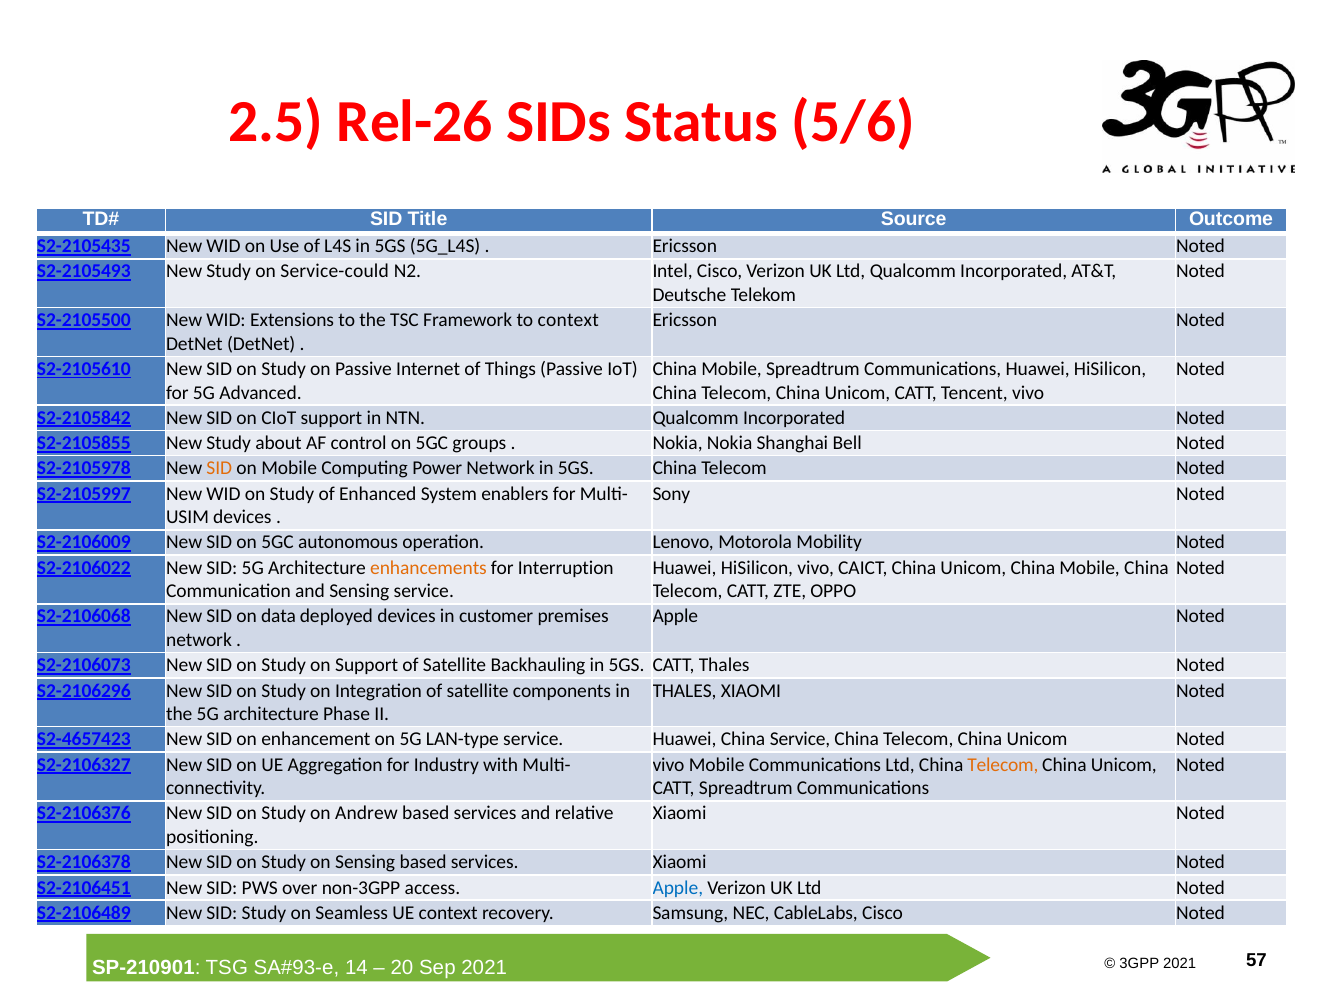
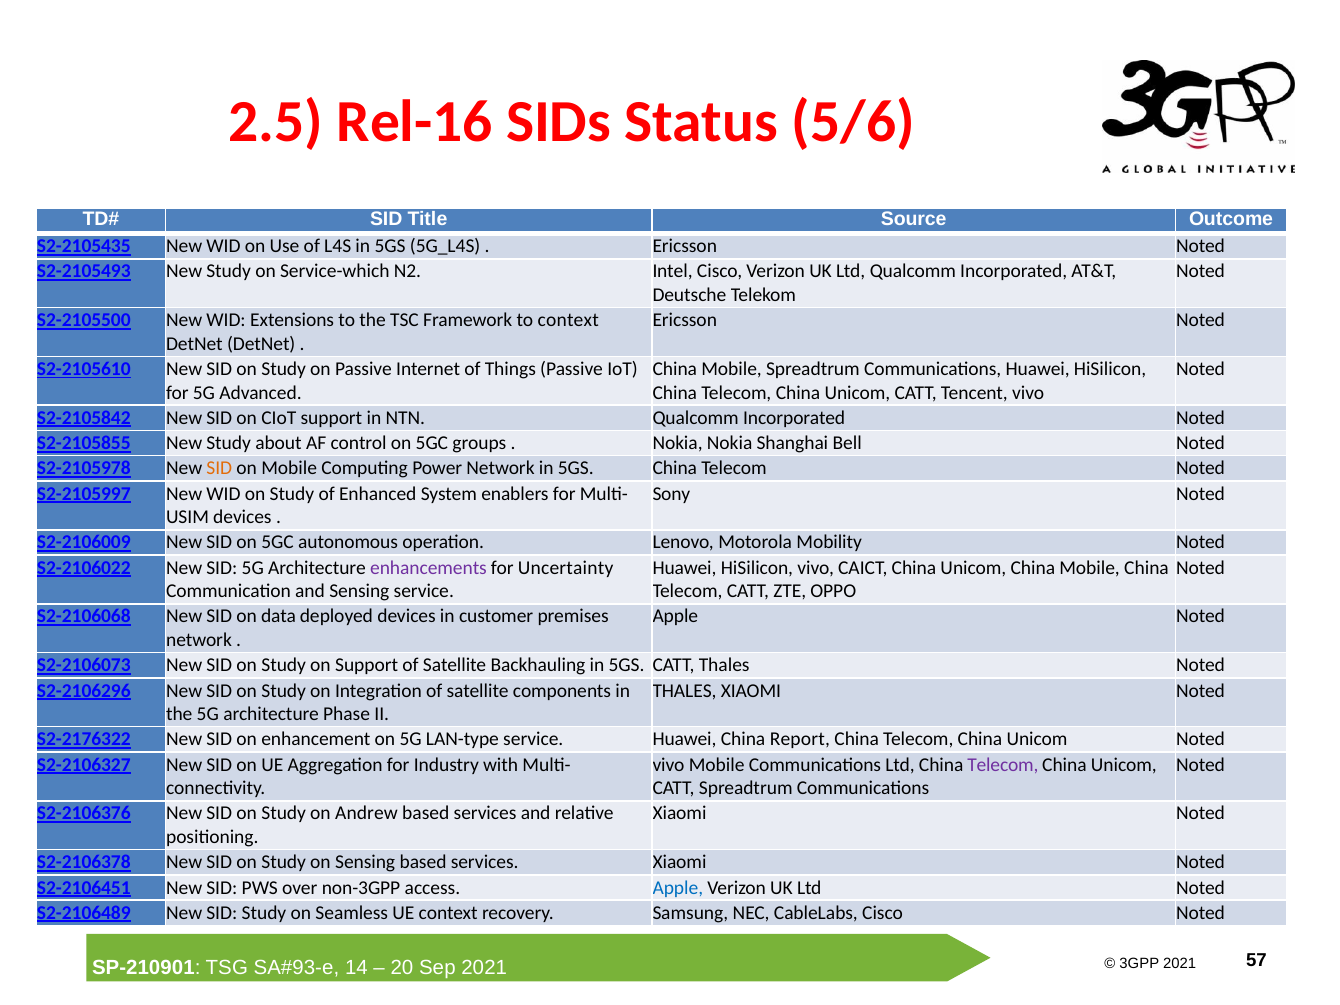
Rel-26: Rel-26 -> Rel-16 (415, 121)
Service-could: Service-could -> Service-which (335, 271)
enhancements colour: orange -> purple (429, 568)
Interruption: Interruption -> Uncertainty (566, 568)
S2-4657423: S2-4657423 -> S2-2176322 (84, 739)
China Service: Service -> Report (800, 739)
Telecom colour: orange -> purple (1003, 765)
